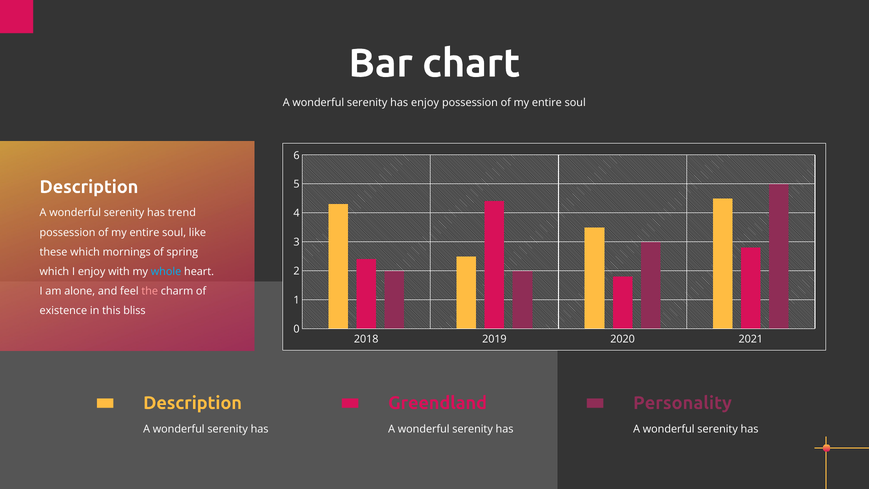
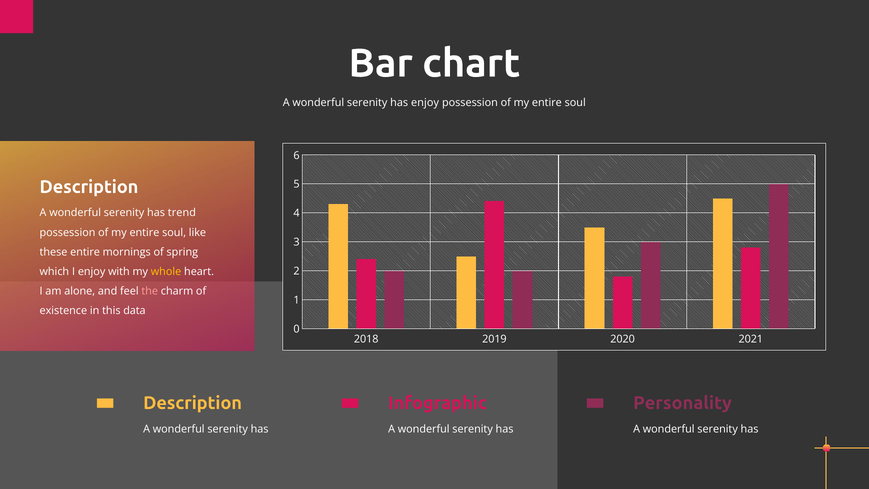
these which: which -> entire (85, 252)
whole colour: light blue -> yellow (166, 271)
bliss: bliss -> data (134, 311)
Greendland: Greendland -> Infographic (437, 403)
